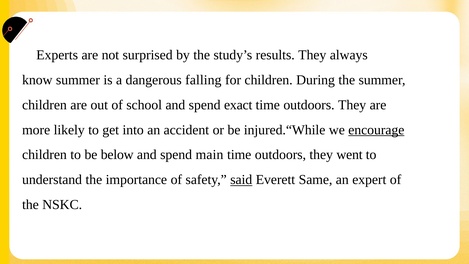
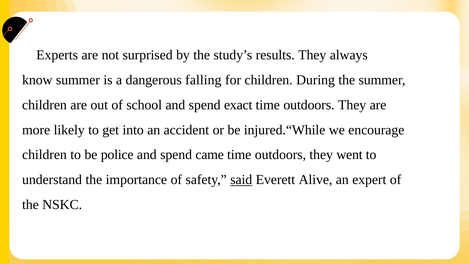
encourage underline: present -> none (376, 130)
below: below -> police (117, 155)
main: main -> came (210, 155)
Same: Same -> Alive (316, 180)
